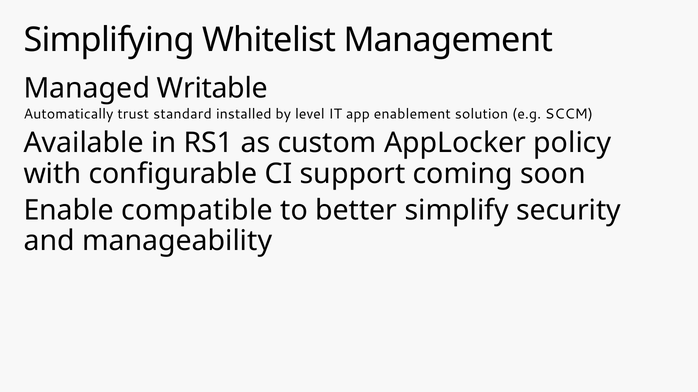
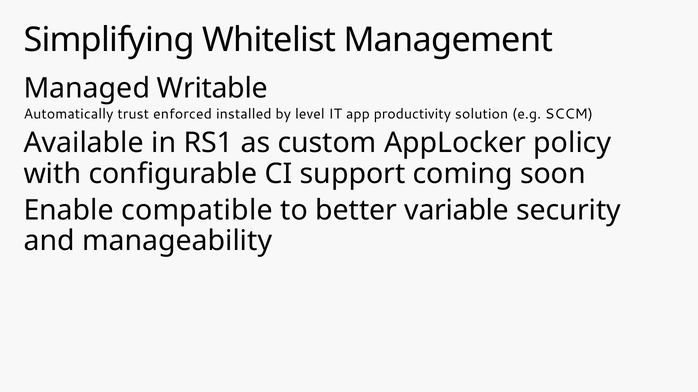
standard: standard -> enforced (183, 114)
enablement: enablement -> productivity (412, 114)
simplify: simplify -> variable (457, 210)
